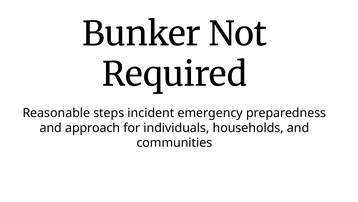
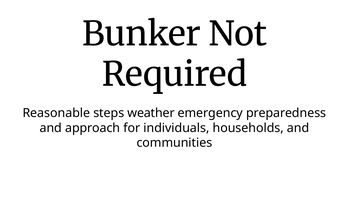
incident: incident -> weather (151, 113)
